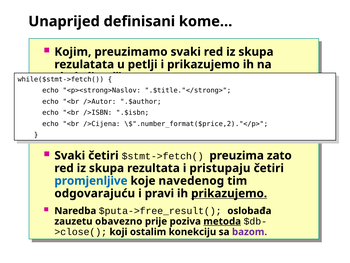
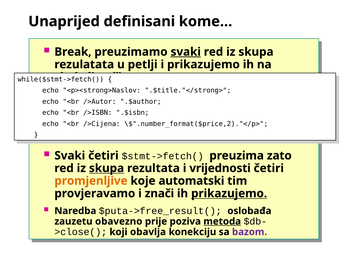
Kojim: Kojim -> Break (73, 52)
svaki underline: none -> present (186, 52)
skupa underline: none -> present (107, 168)
pristupaju: pristupaju -> vrijednosti (220, 168)
promjenljive colour: blue -> orange (91, 180)
navedenog: navedenog -> automatski (191, 180)
odgovarajuću: odgovarajuću -> provjeravamo (95, 193)
pravi: pravi -> znači (159, 193)
ostalim: ostalim -> obavlja (148, 231)
